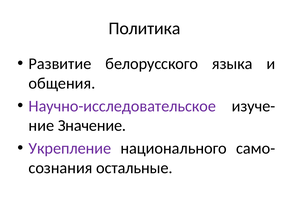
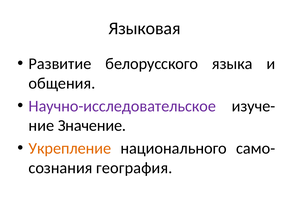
Политика: Политика -> Языковая (144, 28)
Укрепление colour: purple -> orange (70, 148)
остальные: остальные -> география (134, 168)
